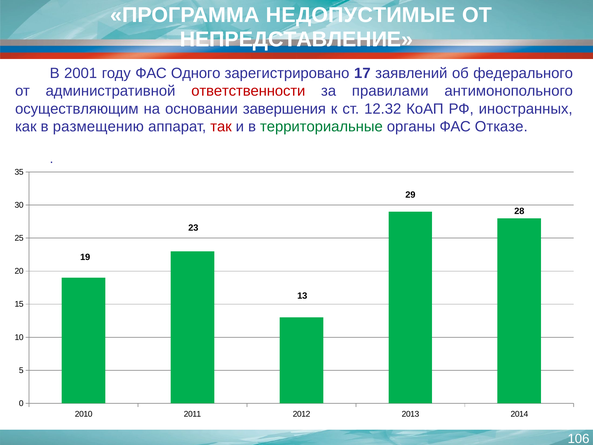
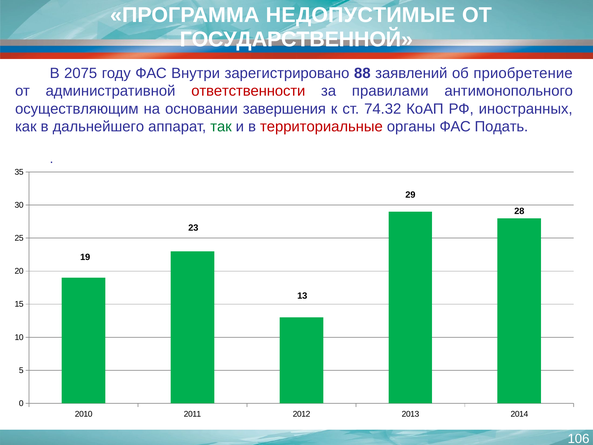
НЕПРЕДСТАВЛЕНИЕ: НЕПРЕДСТАВЛЕНИЕ -> ГОСУДАРСТВЕННОЙ (296, 39)
2001: 2001 -> 2075 (81, 73)
Одного: Одного -> Внутри (196, 73)
17: 17 -> 88 (362, 73)
федерального: федерального -> приобретение (523, 73)
12.32: 12.32 -> 74.32 (383, 109)
размещению: размещению -> дальнейшего (98, 127)
так colour: red -> green (221, 127)
территориальные colour: green -> red (321, 127)
Отказе: Отказе -> Подать (501, 127)
